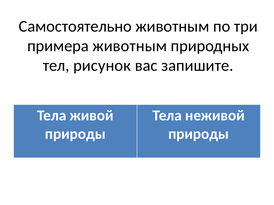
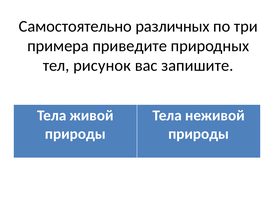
Самостоятельно животным: животным -> различных (173, 26)
примера животным: животным -> приведите (130, 46)
